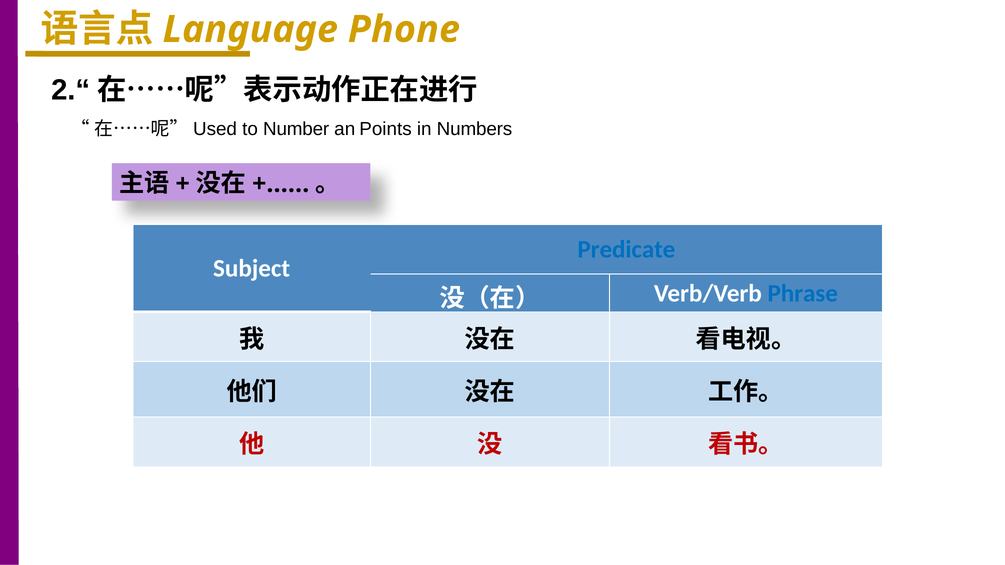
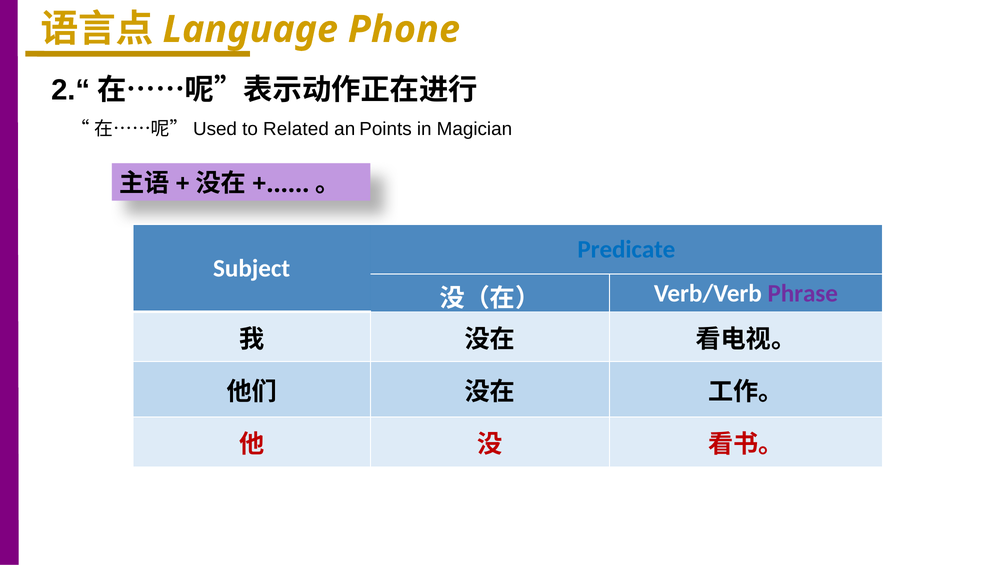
Number: Number -> Related (296, 129)
Numbers: Numbers -> Magician (474, 129)
Phrase colour: blue -> purple (803, 293)
